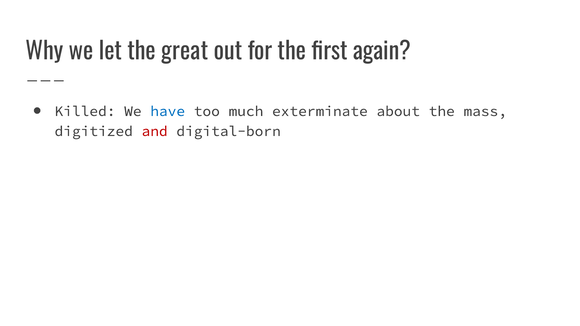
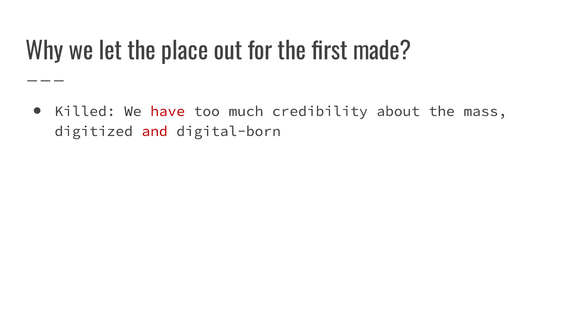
great: great -> place (185, 52)
again: again -> made (382, 52)
have colour: blue -> red (168, 111)
exterminate: exterminate -> credibility (320, 111)
